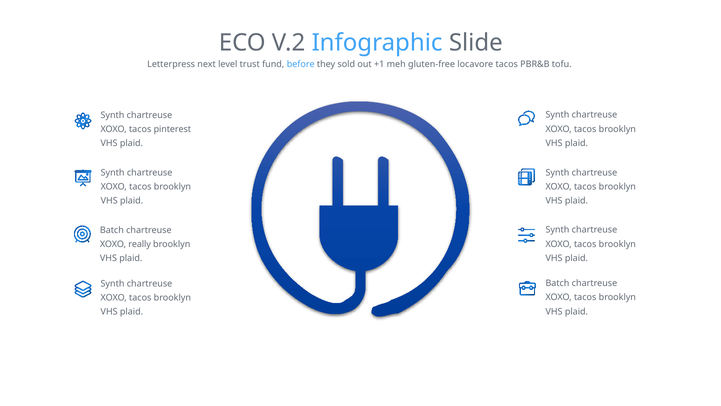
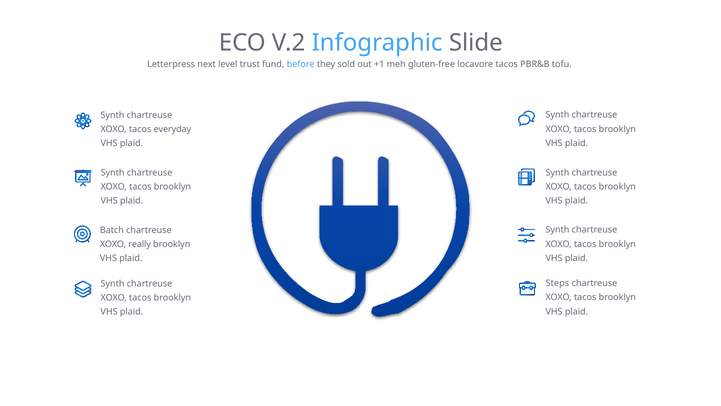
pinterest: pinterest -> everyday (172, 129)
Batch: Batch -> Steps (557, 283)
